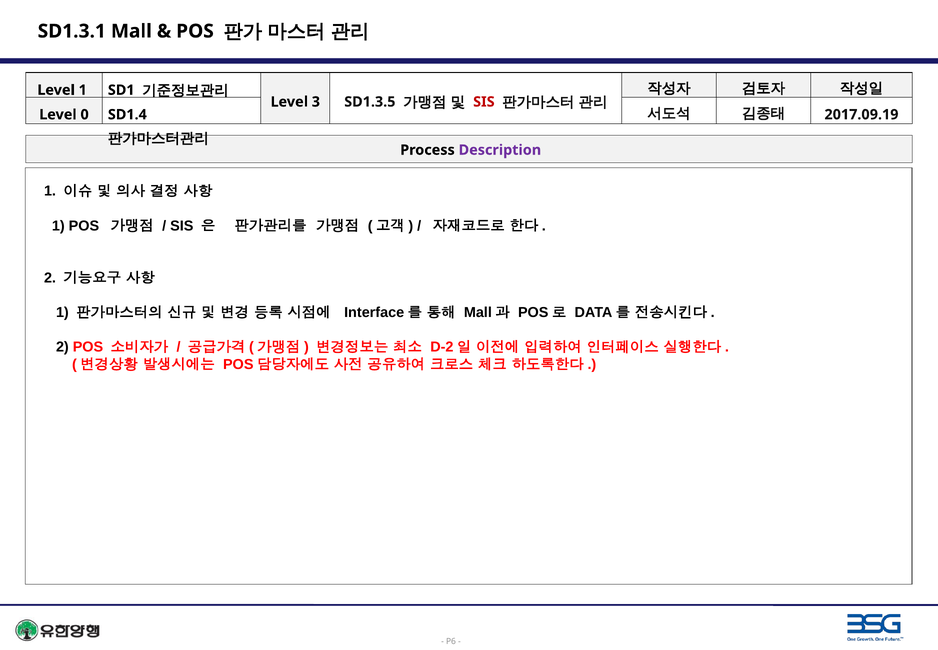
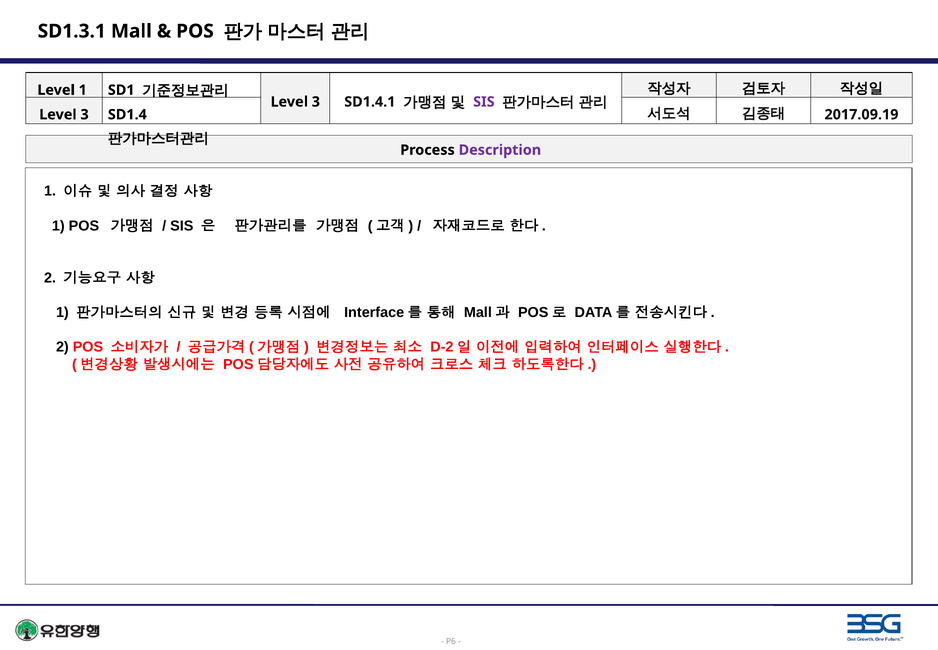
SD1.3.5: SD1.3.5 -> SD1.4.1 (370, 102)
SIS colour: red -> purple (484, 102)
0: 0 -> 3 (85, 115)
